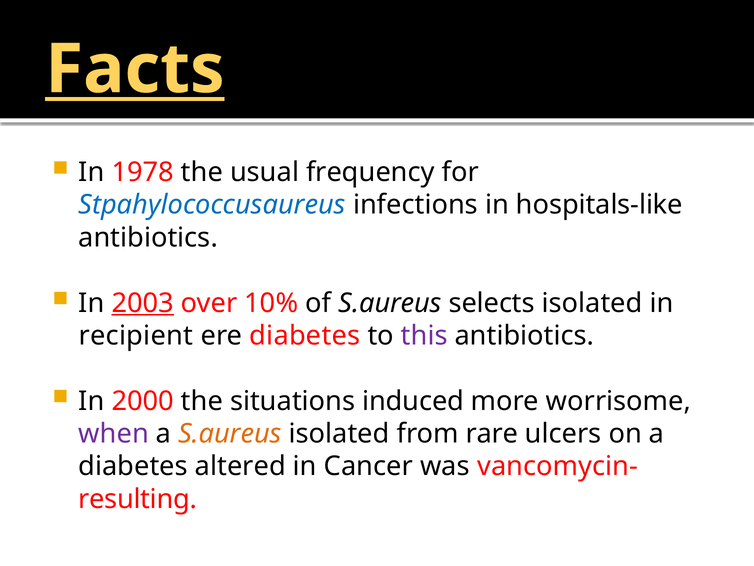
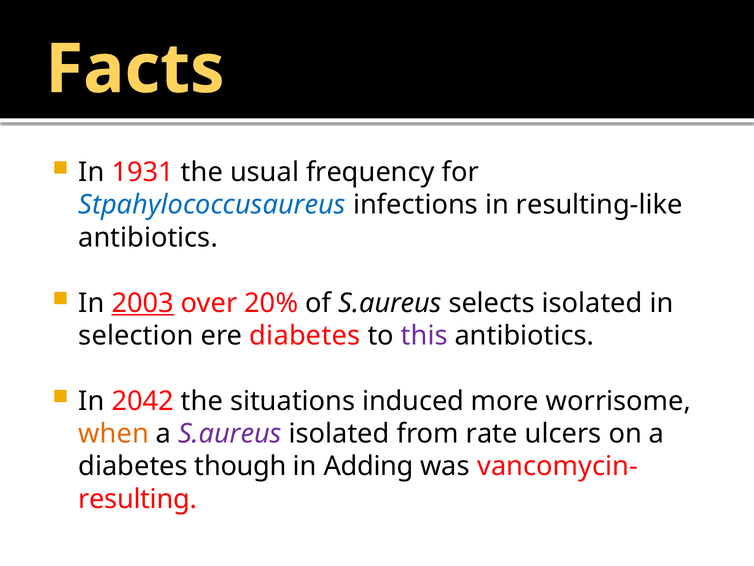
Facts underline: present -> none (135, 69)
1978: 1978 -> 1931 (143, 172)
hospitals-like: hospitals-like -> resulting-like (599, 205)
10%: 10% -> 20% (271, 303)
recipient: recipient -> selection (136, 335)
2000: 2000 -> 2042 (143, 401)
when colour: purple -> orange (114, 433)
S.aureus colour: orange -> purple (230, 433)
rare: rare -> rate (492, 433)
altered: altered -> though (241, 466)
Cancer: Cancer -> Adding (369, 466)
